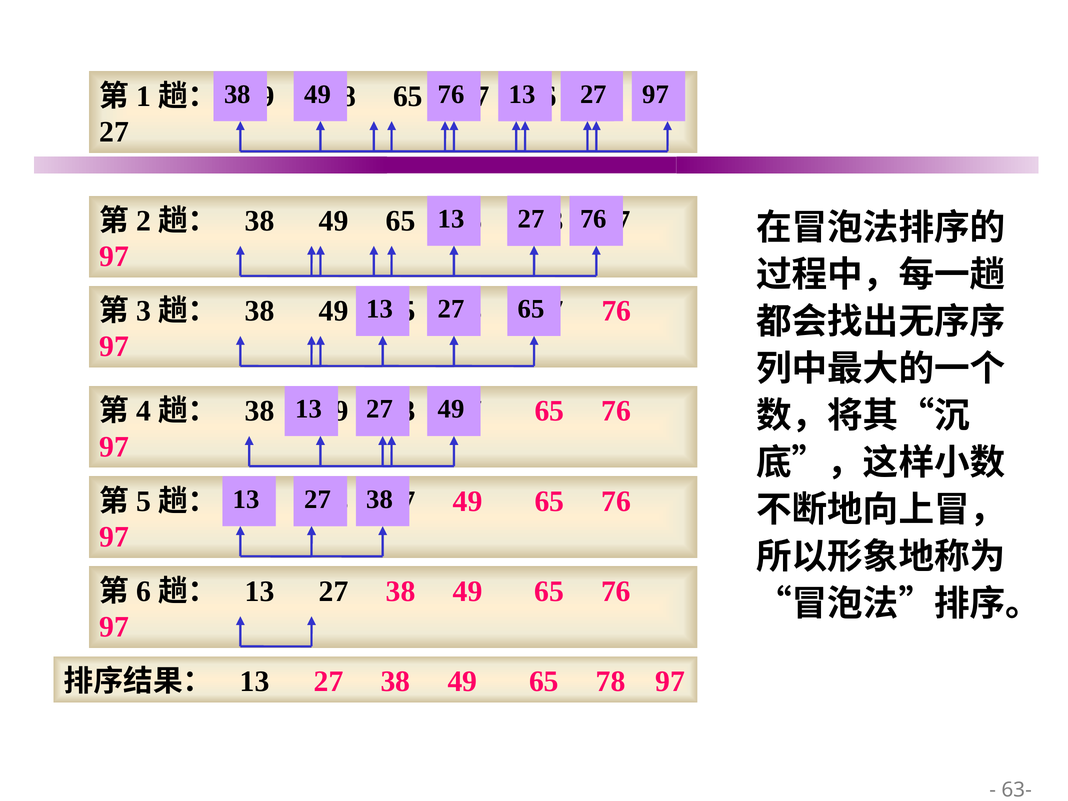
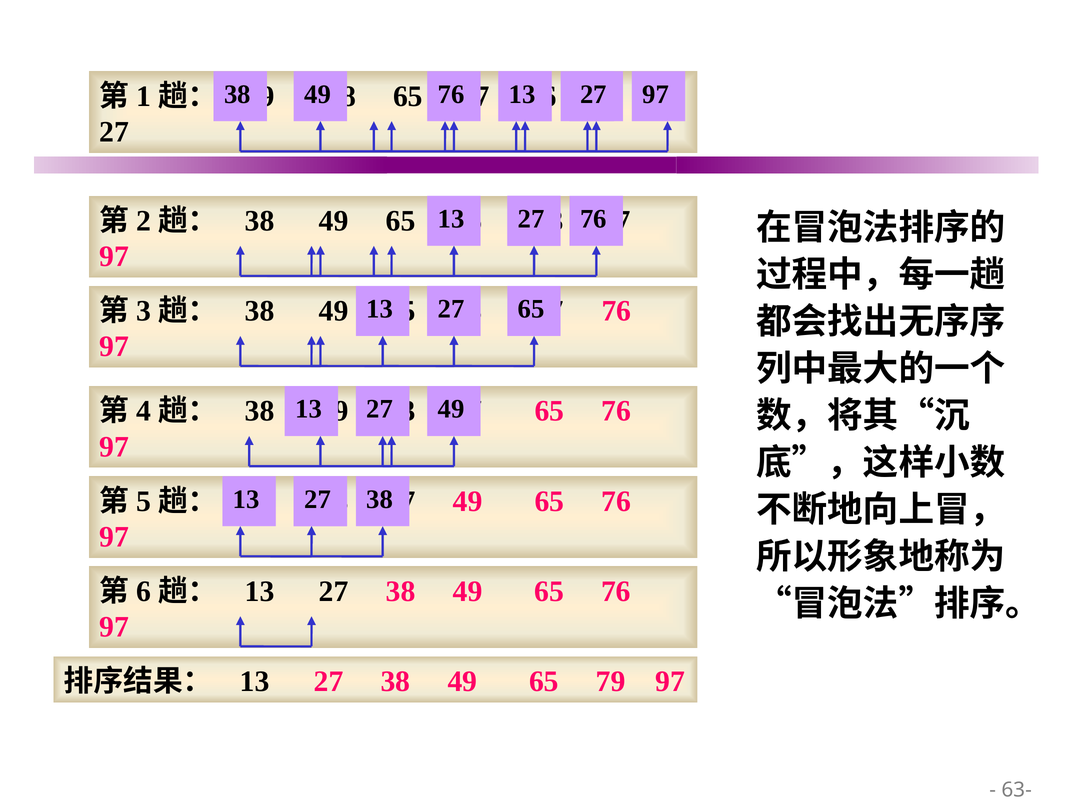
78: 78 -> 79 (611, 682)
